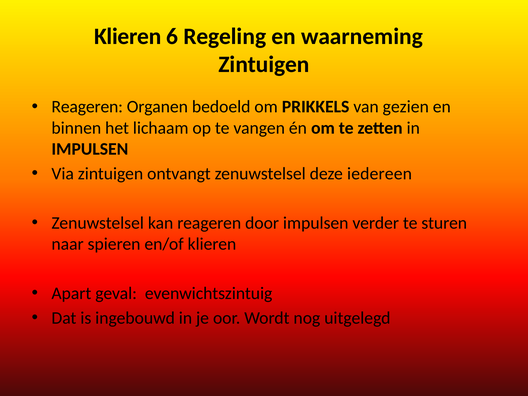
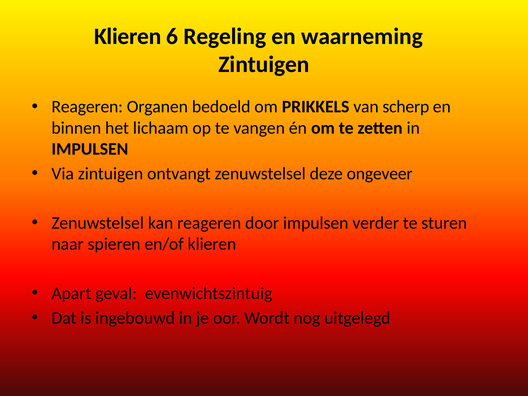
gezien: gezien -> scherp (406, 107)
iedereen: iedereen -> ongeveer (380, 174)
